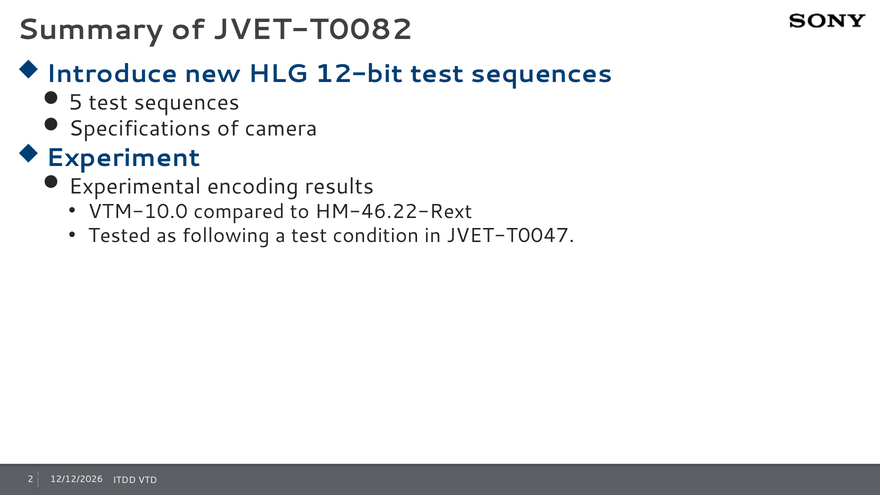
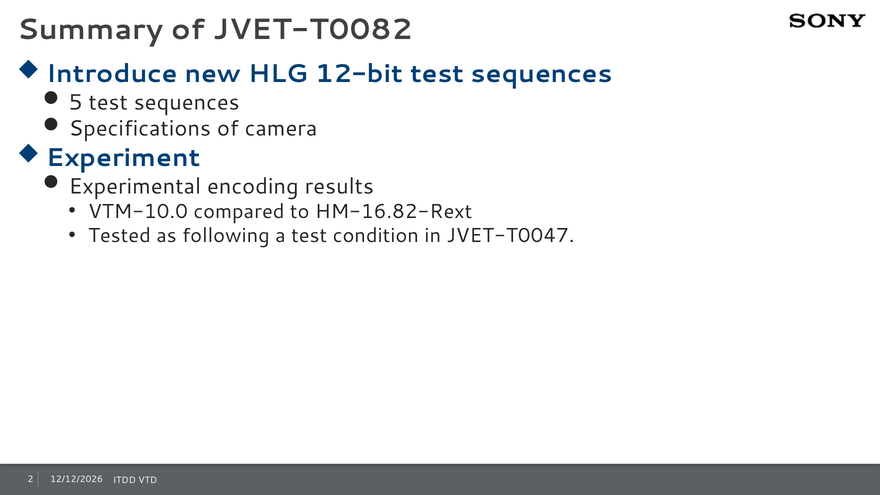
HM-46.22-Rext: HM-46.22-Rext -> HM-16.82-Rext (394, 211)
